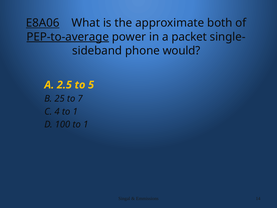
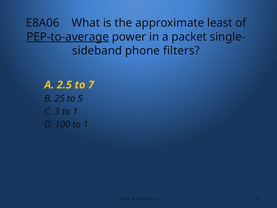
E8A06 underline: present -> none (43, 23)
both: both -> least (220, 23)
would: would -> filters (181, 51)
5: 5 -> 7 (91, 85)
7: 7 -> 5 (80, 99)
4: 4 -> 3 (57, 111)
